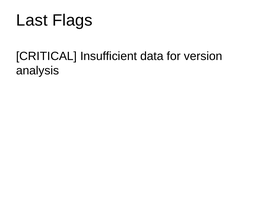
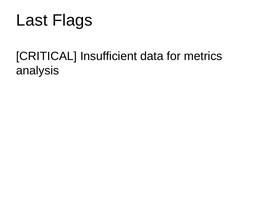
version: version -> metrics (203, 56)
